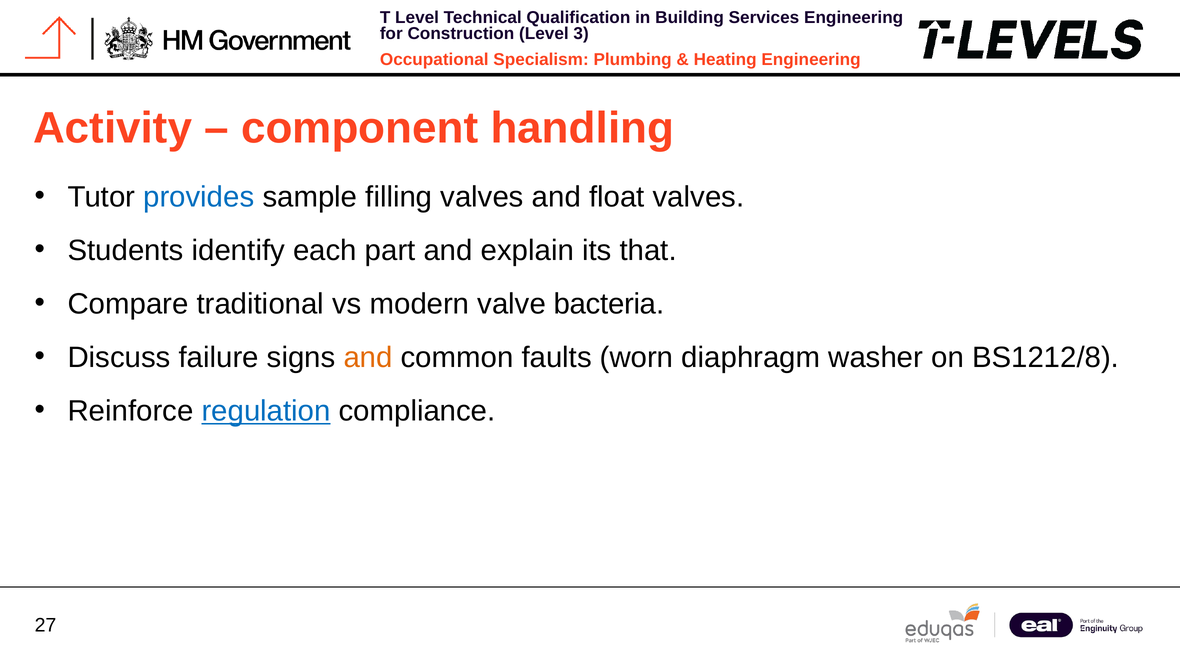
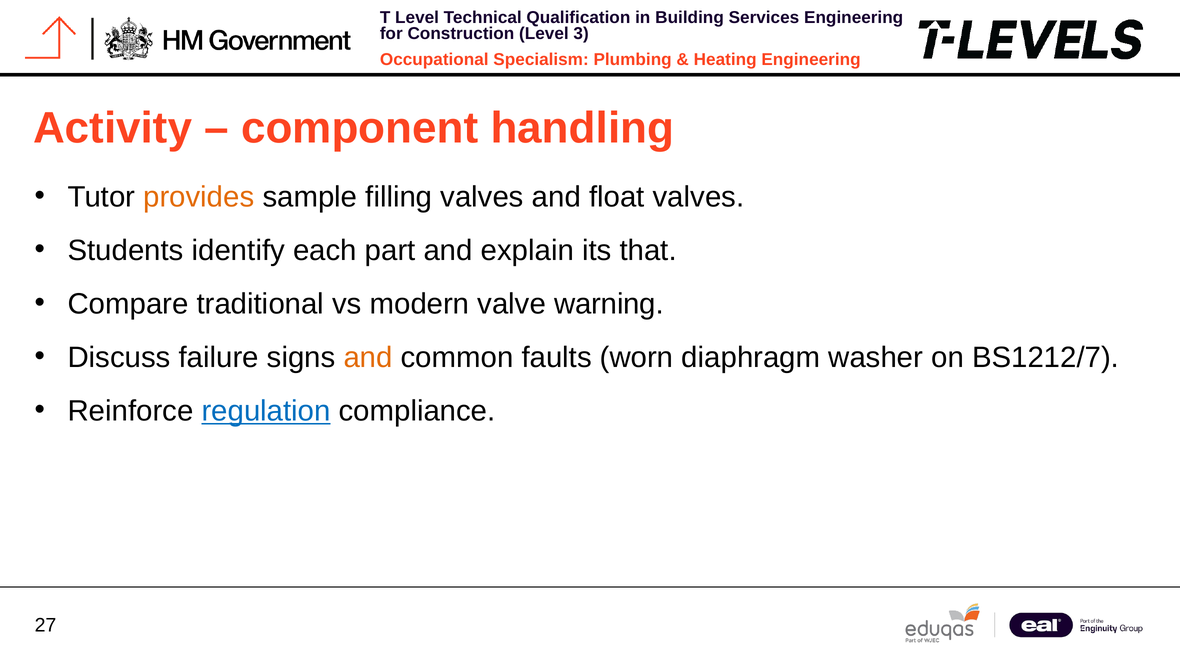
provides colour: blue -> orange (199, 197)
bacteria: bacteria -> warning (609, 304)
BS1212/8: BS1212/8 -> BS1212/7 (1046, 357)
